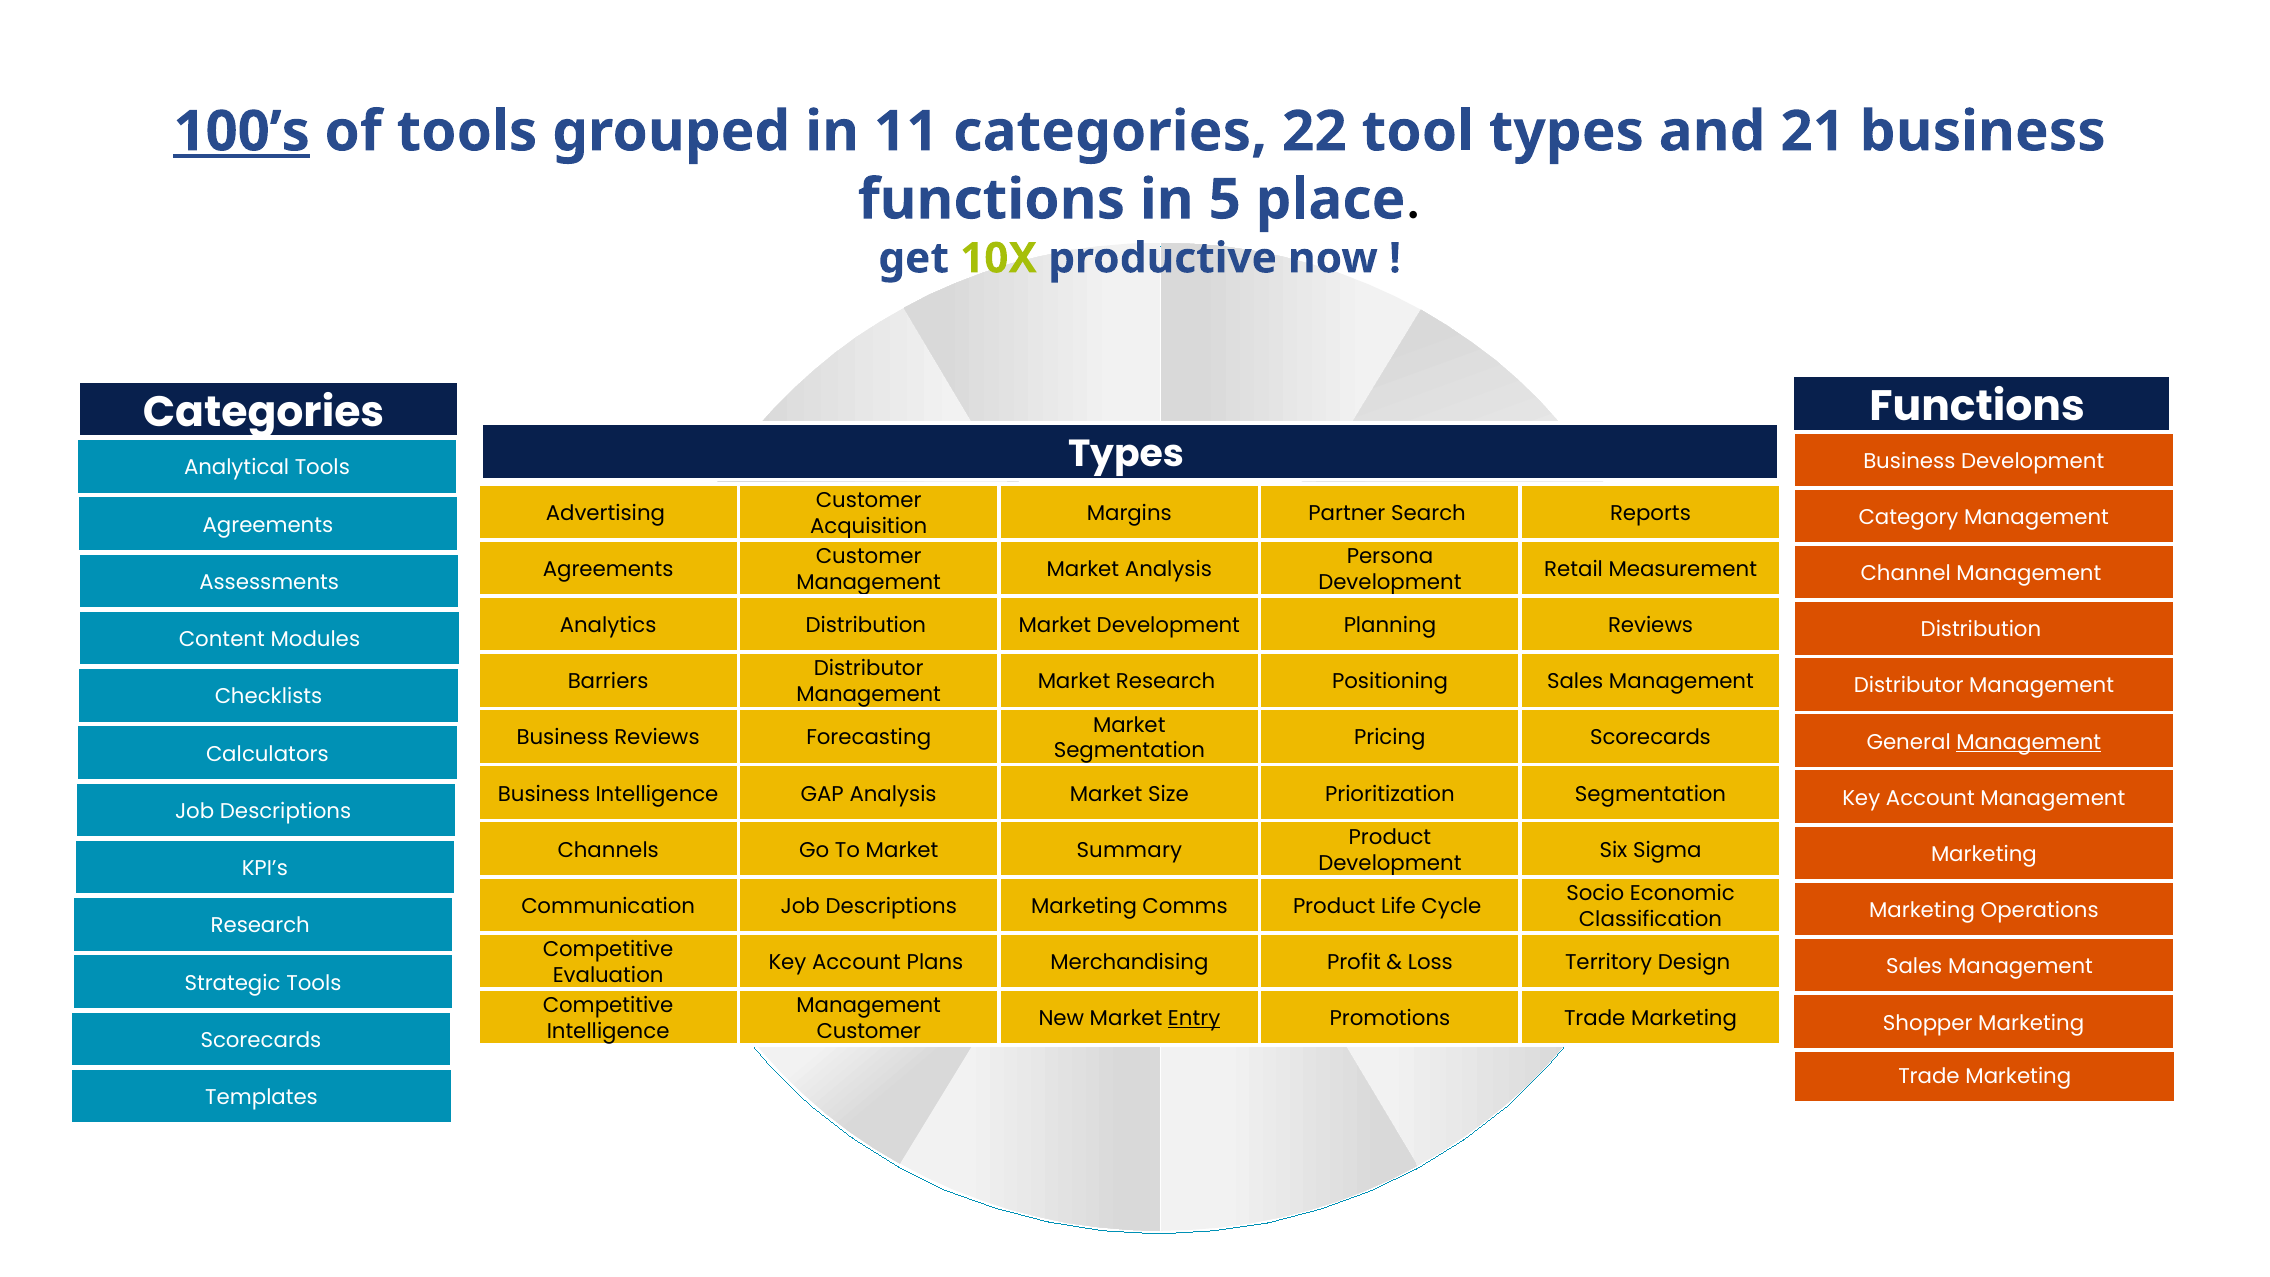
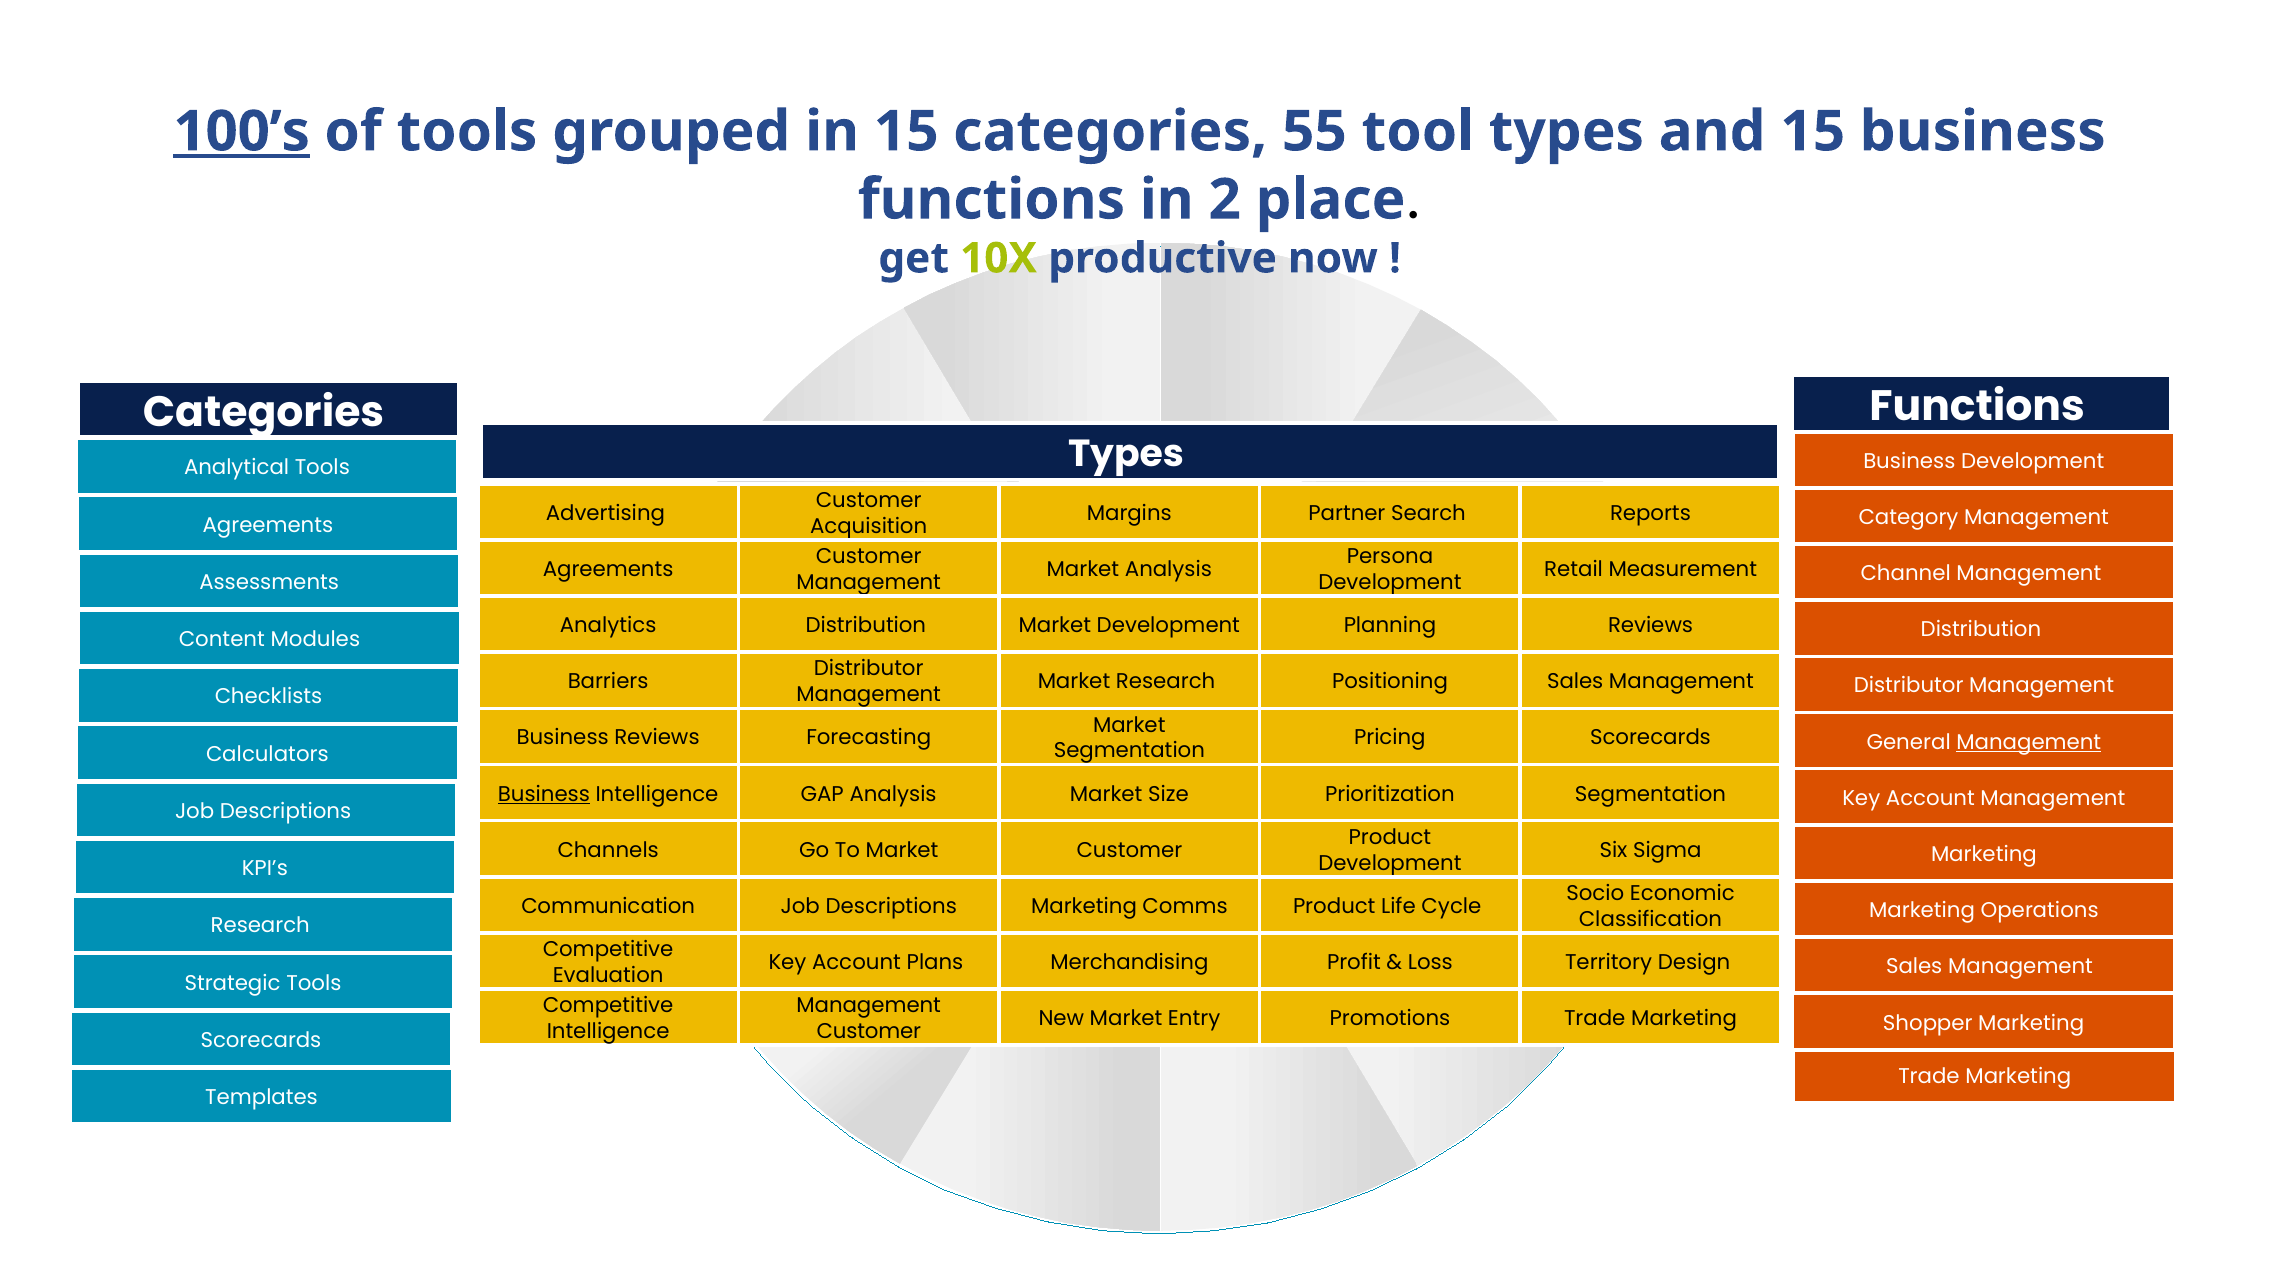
in 11: 11 -> 15 (906, 132)
22: 22 -> 55 (1314, 132)
and 21: 21 -> 15 (1813, 132)
5: 5 -> 2 (1225, 200)
Business underline: none -> present (544, 794)
Summary: Summary -> Customer (1129, 850)
Entry underline: present -> none (1194, 1018)
